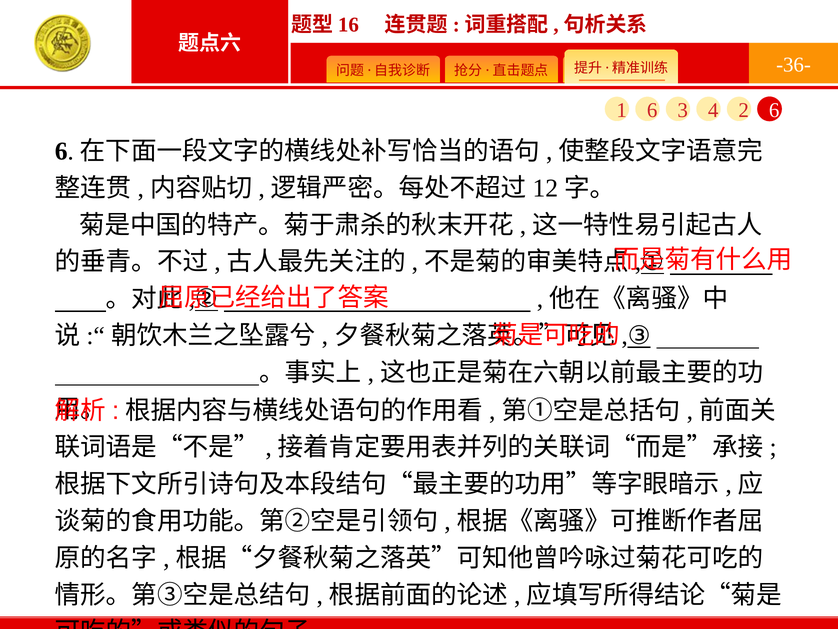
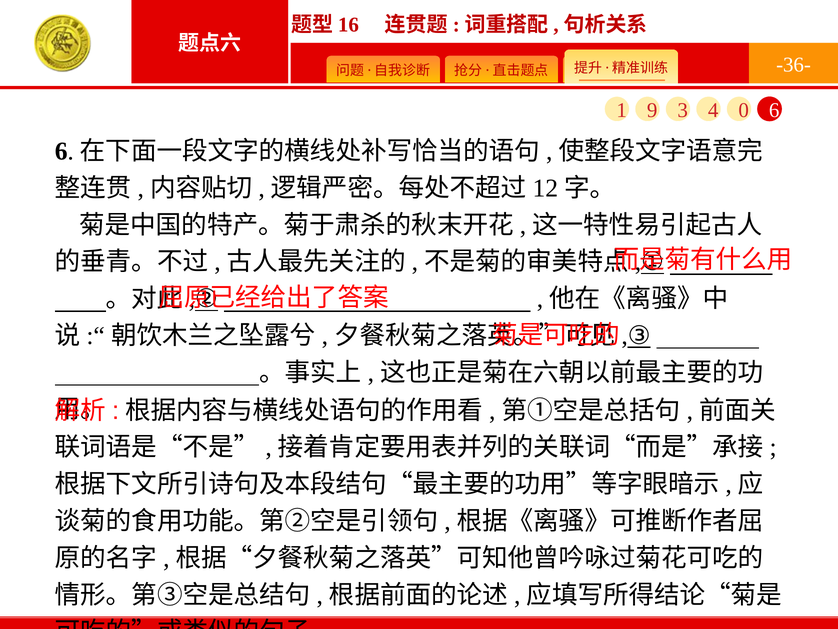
1 6: 6 -> 9 (652, 110)
2: 2 -> 0 (744, 110)
